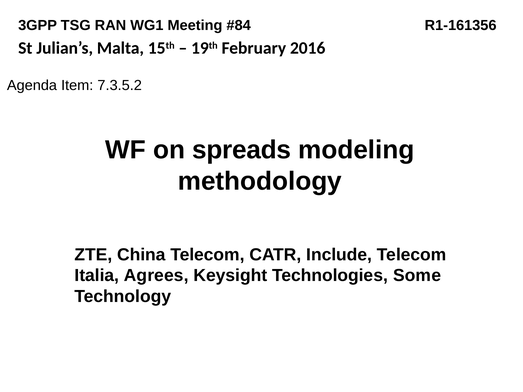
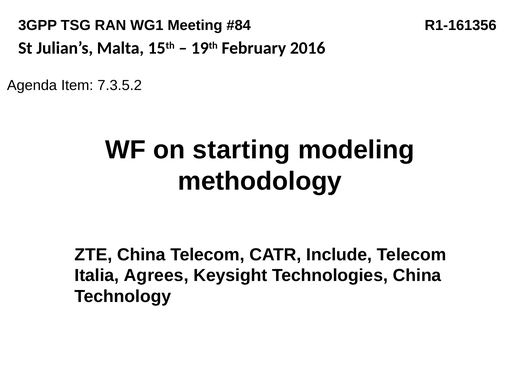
spreads: spreads -> starting (241, 150)
Technologies Some: Some -> China (417, 276)
